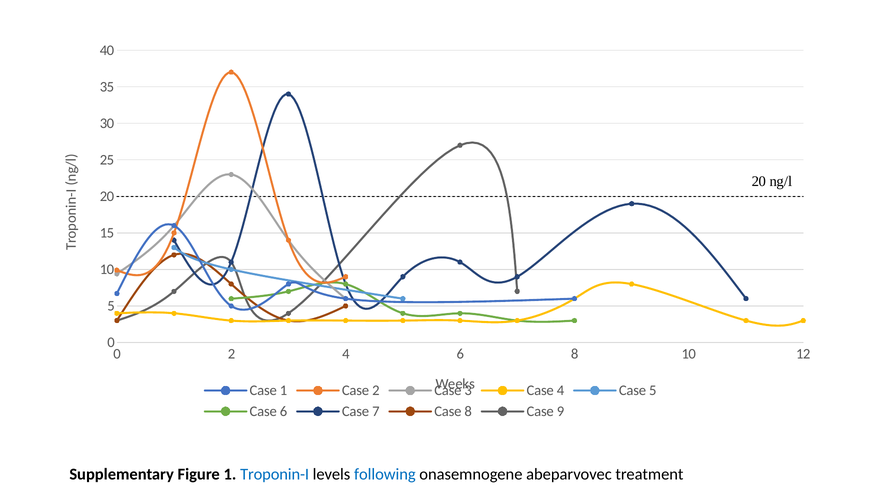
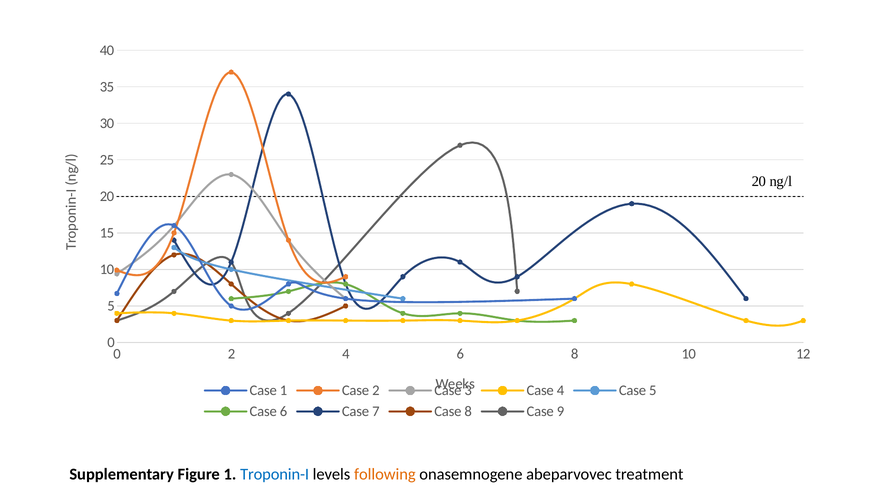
following colour: blue -> orange (385, 474)
